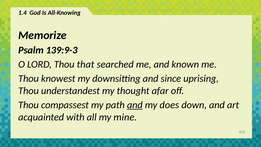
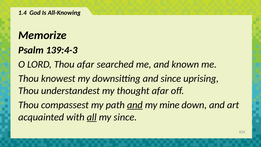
139:9-3: 139:9-3 -> 139:4-3 (62, 50)
Thou that: that -> afar (86, 64)
does: does -> mine (169, 105)
all underline: none -> present (92, 117)
my mine: mine -> since (125, 117)
